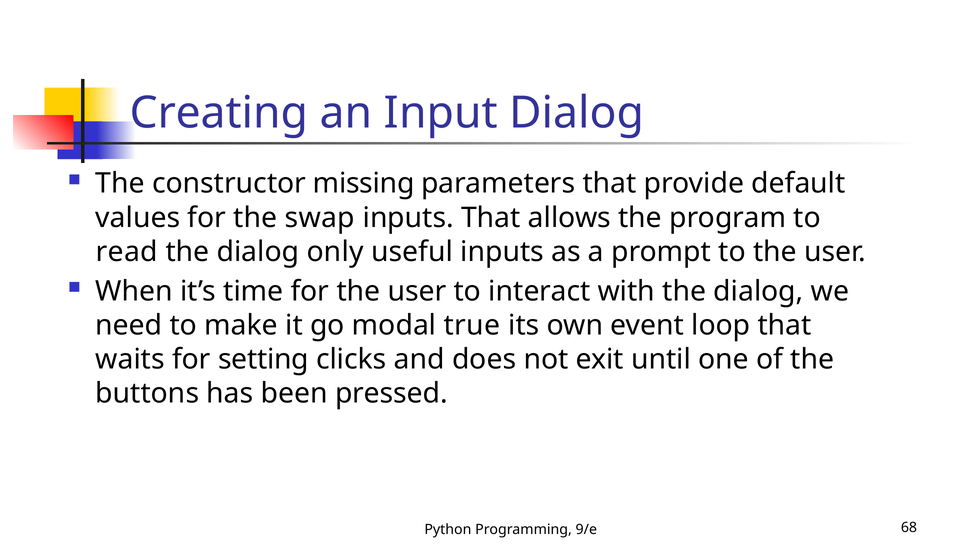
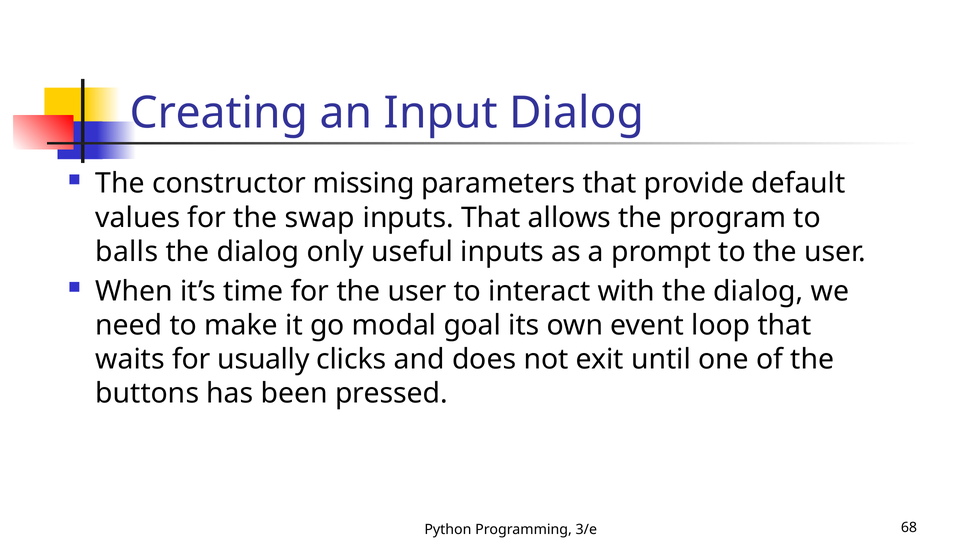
read: read -> balls (127, 252)
true: true -> goal (472, 326)
setting: setting -> usually (263, 360)
9/e: 9/e -> 3/e (586, 530)
